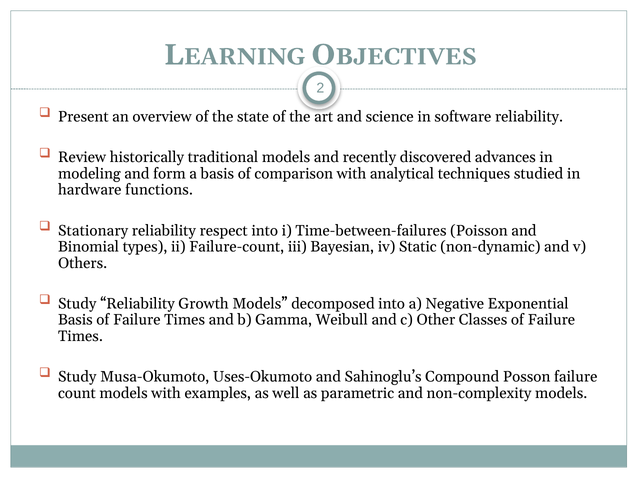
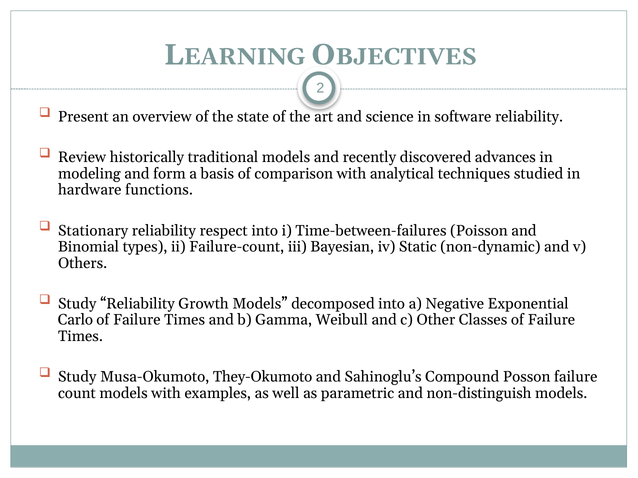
Basis: Basis -> Carlo (75, 320)
Uses-Okumoto: Uses-Okumoto -> They-Okumoto (263, 377)
non-complexity: non-complexity -> non-distinguish (479, 394)
